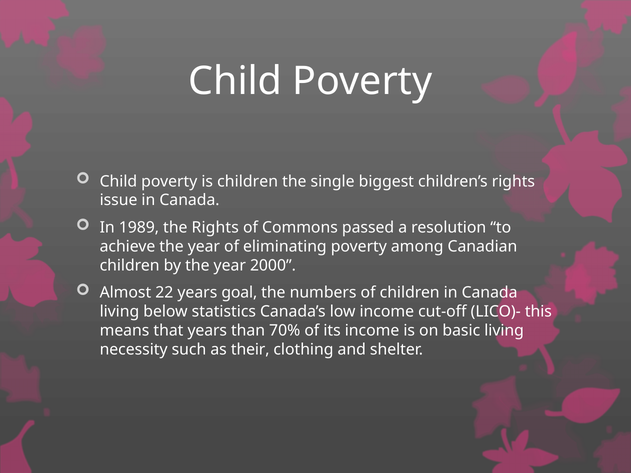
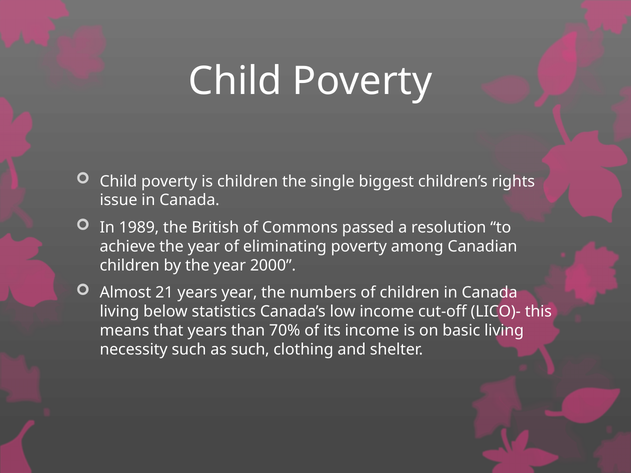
the Rights: Rights -> British (215, 228)
22: 22 -> 21 (164, 293)
years goal: goal -> year (239, 293)
as their: their -> such (250, 350)
